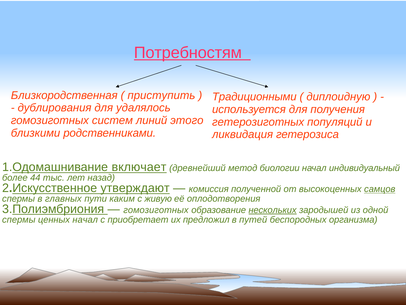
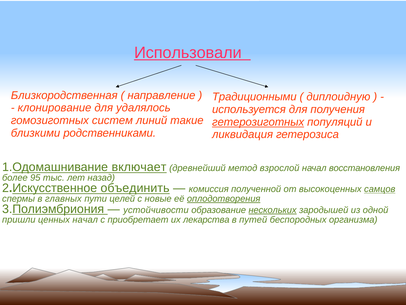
Потребностям: Потребностям -> Использовали (188, 53)
приступить: приступить -> направление (161, 95)
дублирования: дублирования -> клонирование (55, 108)
этого: этого -> такие (187, 120)
гетерозиготных underline: none -> present (258, 122)
биологии: биологии -> взрослой (280, 168)
индивидуальный: индивидуальный -> восстановления (364, 168)
44: 44 -> 95 (35, 178)
утверждают: утверждают -> объединить (135, 188)
каким: каким -> целей (122, 198)
живую: живую -> новые (158, 198)
оплодотворения underline: none -> present (224, 198)
гомозиготных: гомозиготных -> устойчивости (156, 210)
спермы: спермы -> пришли (19, 219)
предложил: предложил -> лекарства (206, 219)
